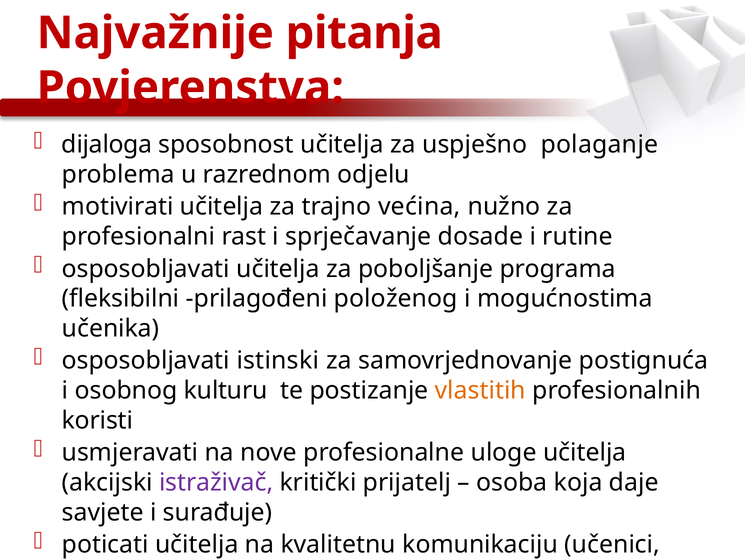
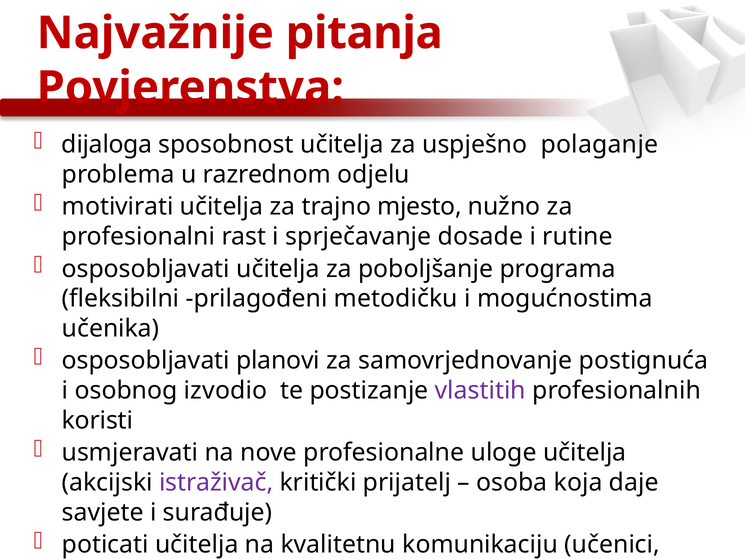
većina: većina -> mjesto (420, 207)
položenog: položenog -> metodičku (396, 299)
istinski: istinski -> planovi (278, 361)
kulturu: kulturu -> izvodio (226, 390)
vlastitih colour: orange -> purple (480, 390)
